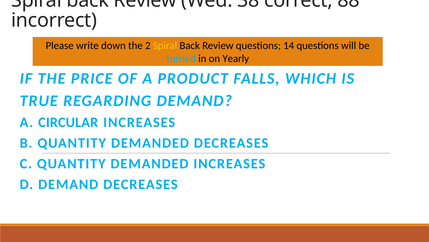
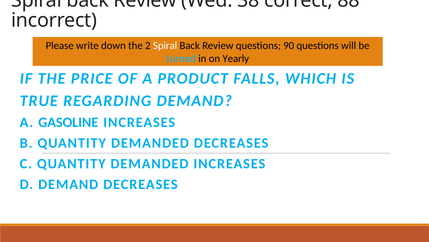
Spiral colour: yellow -> white (165, 46)
14: 14 -> 90 (289, 46)
CIRCULAR: CIRCULAR -> GASOLINE (68, 122)
